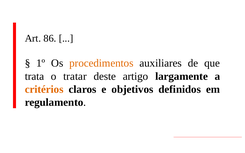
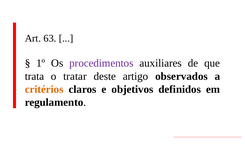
86: 86 -> 63 (50, 38)
procedimentos colour: orange -> purple (101, 63)
largamente: largamente -> observados (182, 76)
